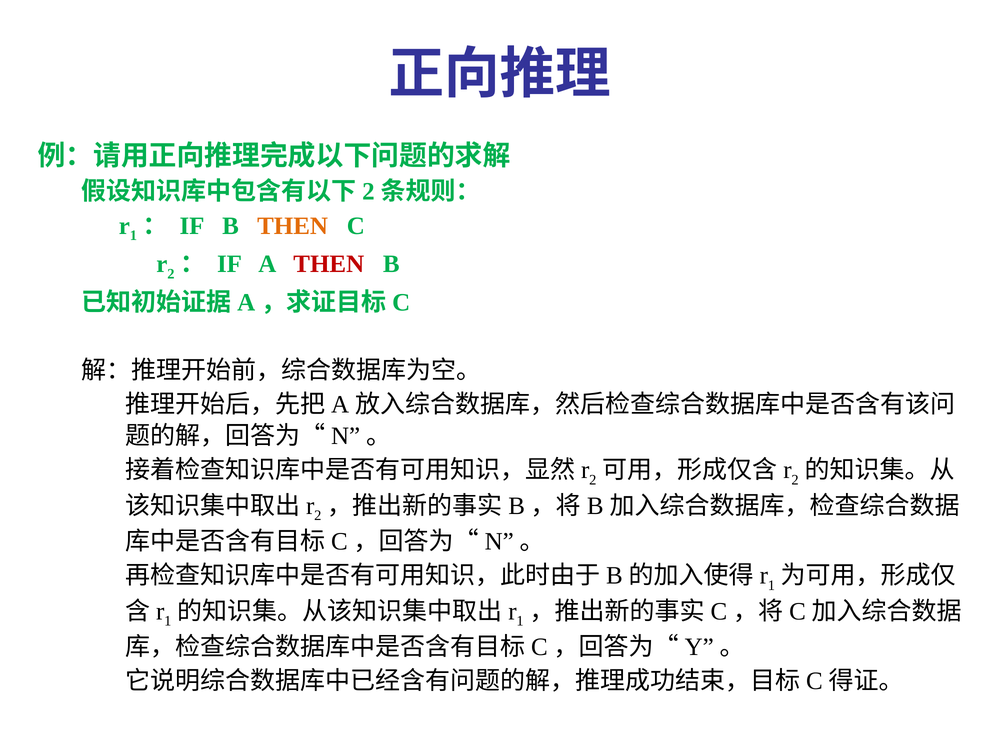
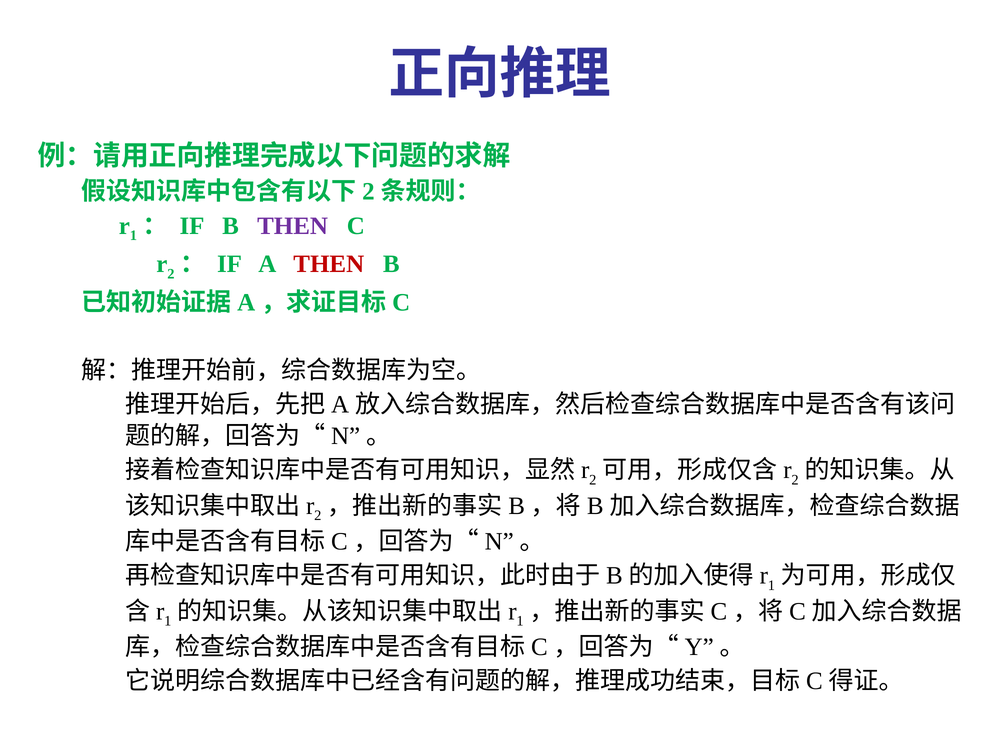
THEN colour: orange -> purple (293, 226)
